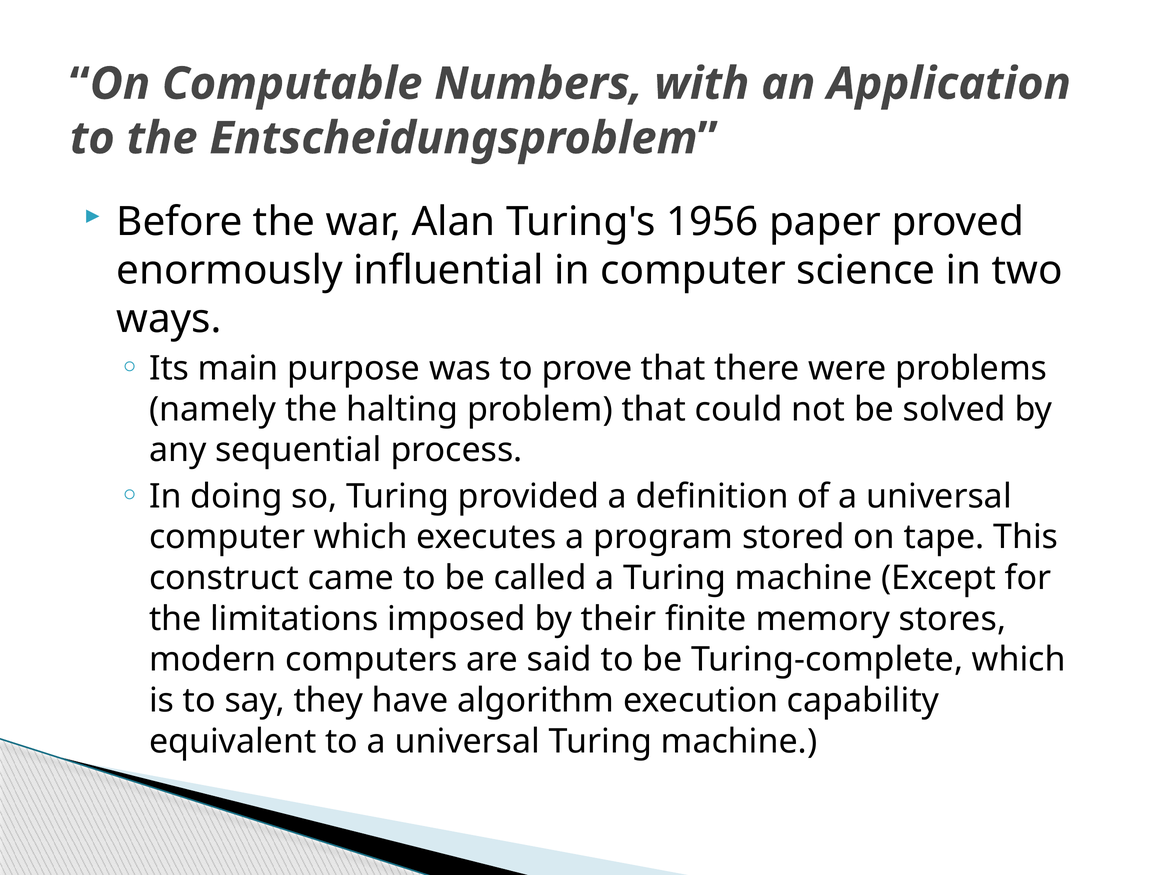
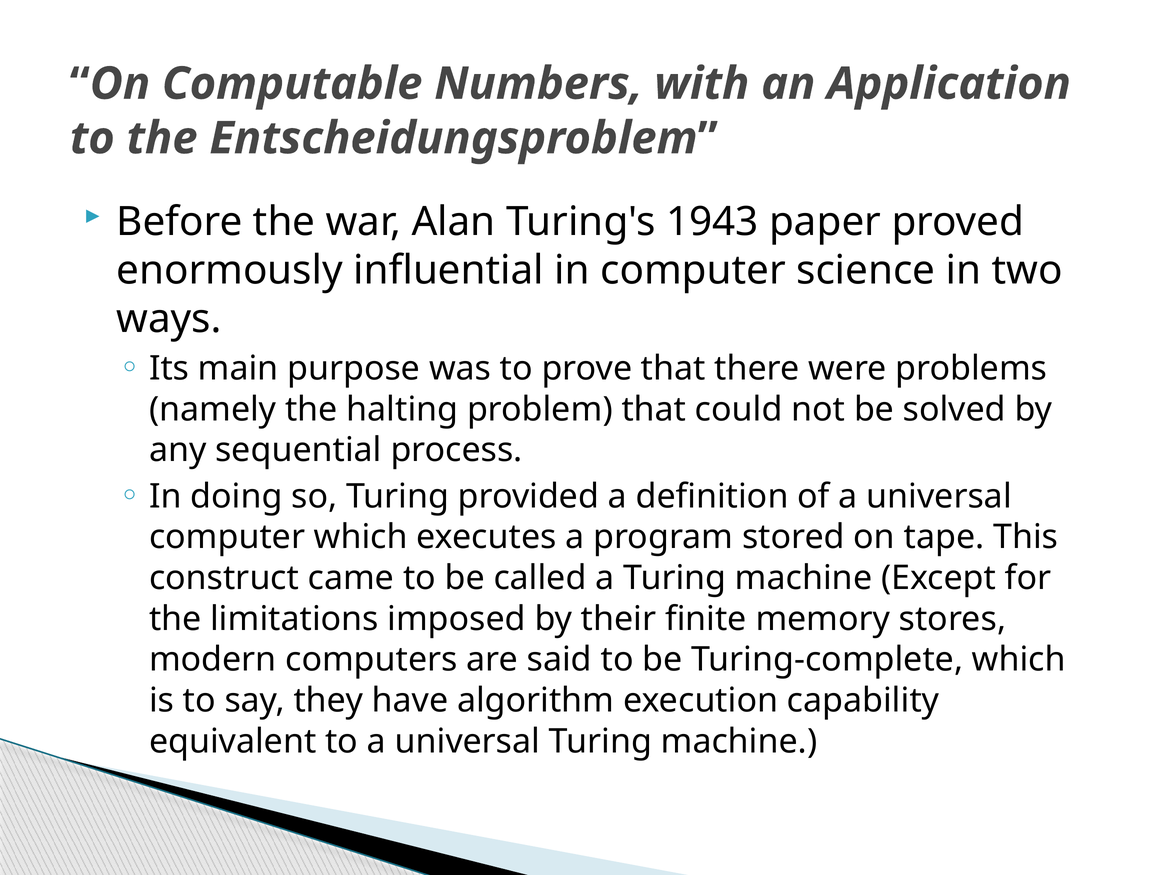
1956: 1956 -> 1943 (712, 222)
